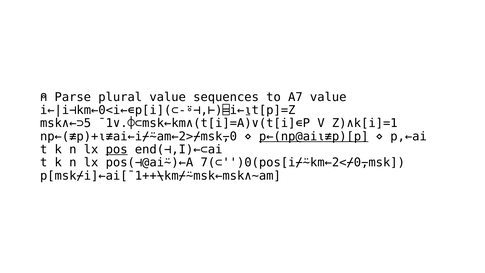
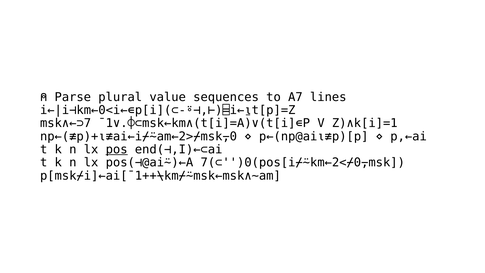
A7 value: value -> lines (328, 97)
msk∧←⊃5: msk∧←⊃5 -> msk∧←⊃7 (66, 123)
p←(np@ai⍳≢p)[p underline: present -> none (314, 136)
